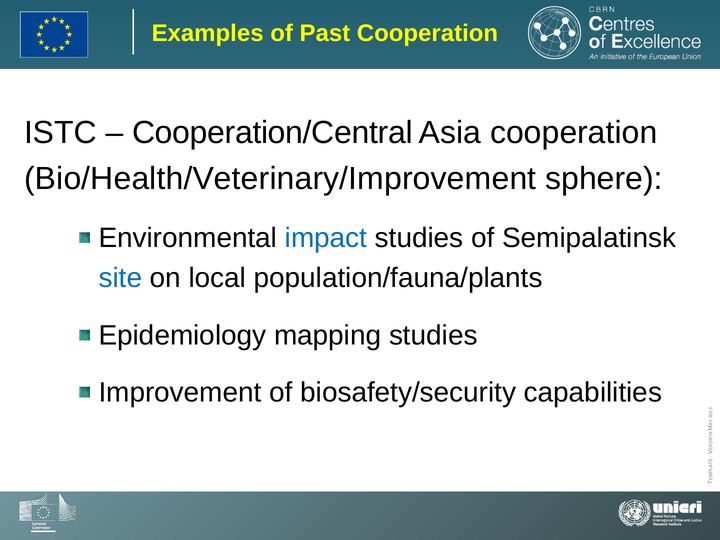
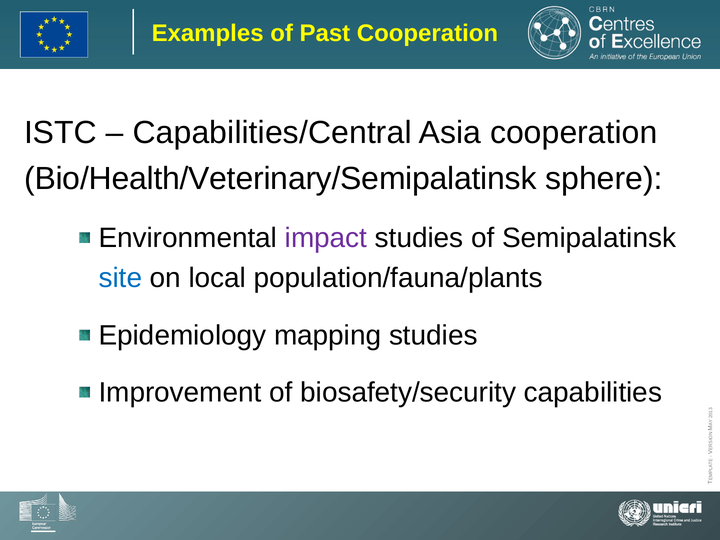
Cooperation/Central: Cooperation/Central -> Capabilities/Central (272, 133)
Bio/Health/Veterinary/Improvement: Bio/Health/Veterinary/Improvement -> Bio/Health/Veterinary/Semipalatinsk (280, 179)
impact colour: blue -> purple (326, 238)
